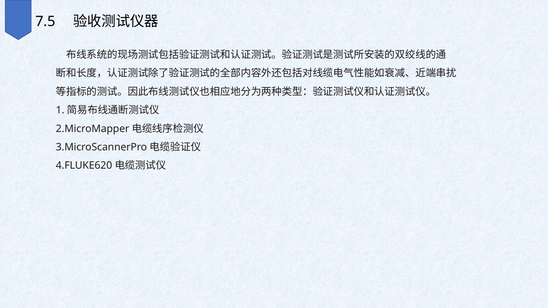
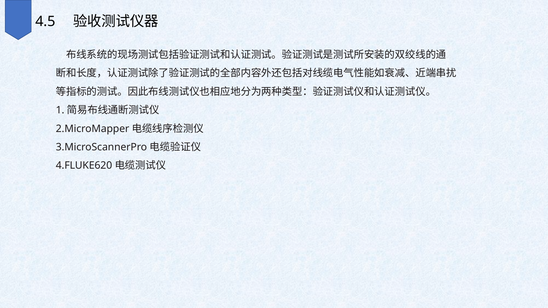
7.5: 7.5 -> 4.5 (45, 21)
